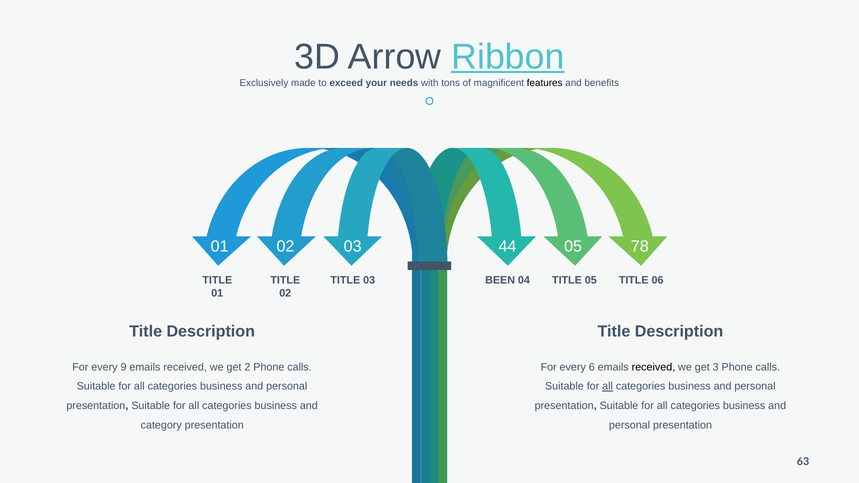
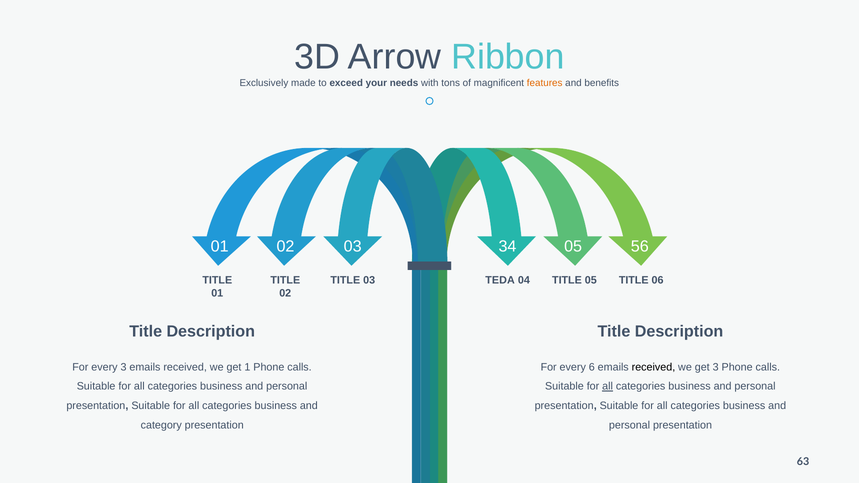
Ribbon underline: present -> none (508, 57)
features colour: black -> orange (545, 83)
44: 44 -> 34 (507, 246)
78: 78 -> 56 (640, 246)
BEEN: BEEN -> TEDA (500, 281)
every 9: 9 -> 3 (124, 367)
2: 2 -> 1 (247, 367)
